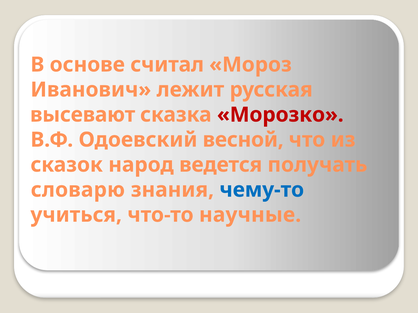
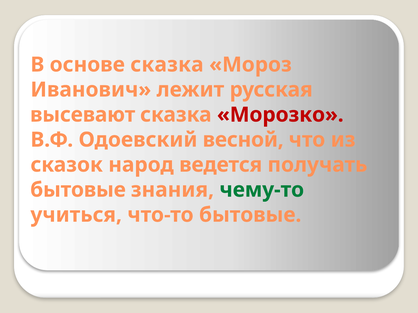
основе считал: считал -> сказка (167, 65)
словарю: словарю -> бытовые (78, 190)
чему-то colour: blue -> green (262, 190)
что-то научные: научные -> бытовые (250, 215)
